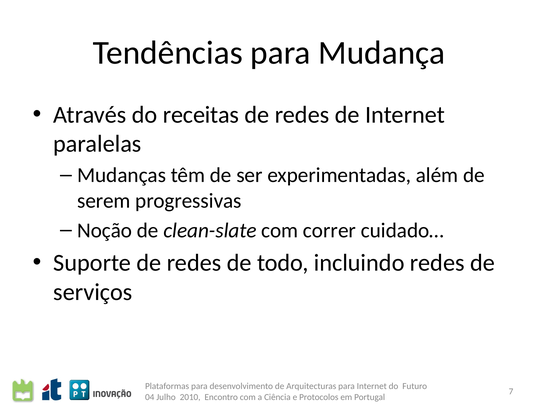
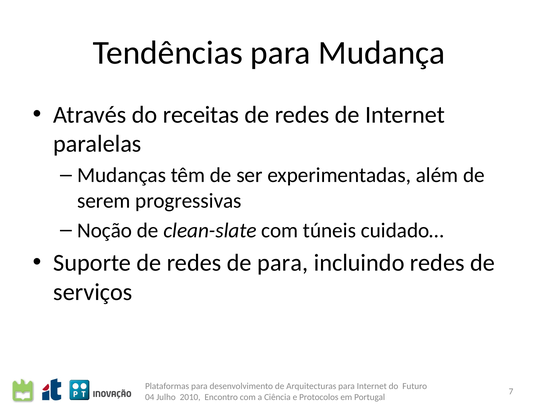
correr: correr -> túneis (329, 230)
de todo: todo -> para (283, 263)
